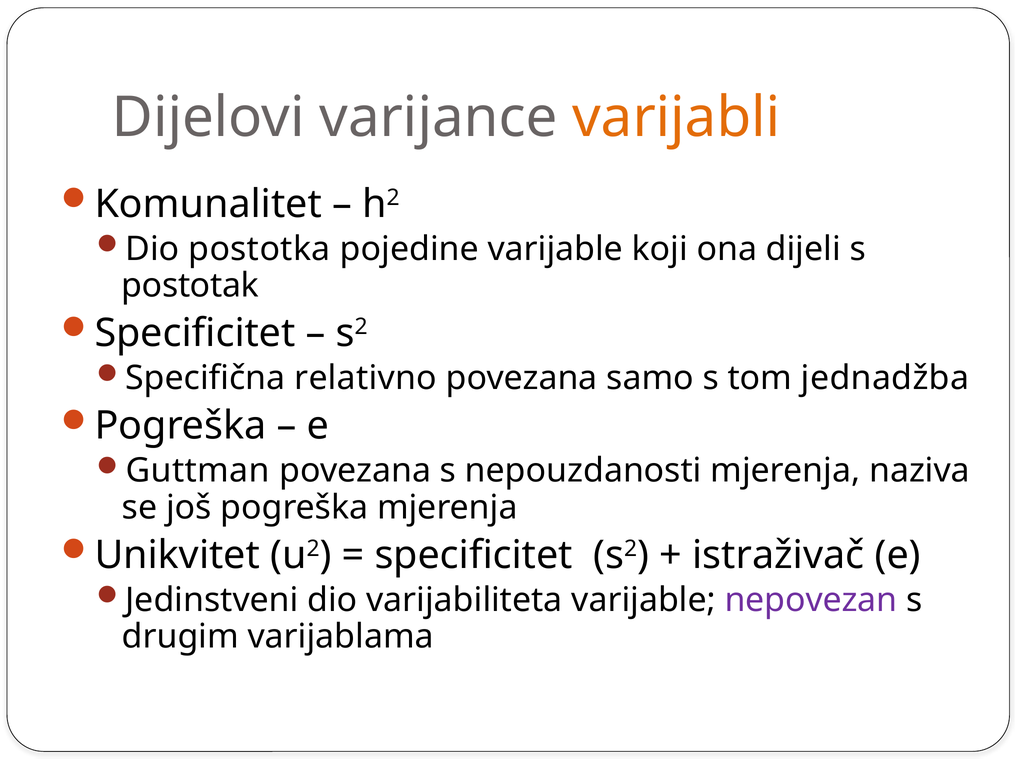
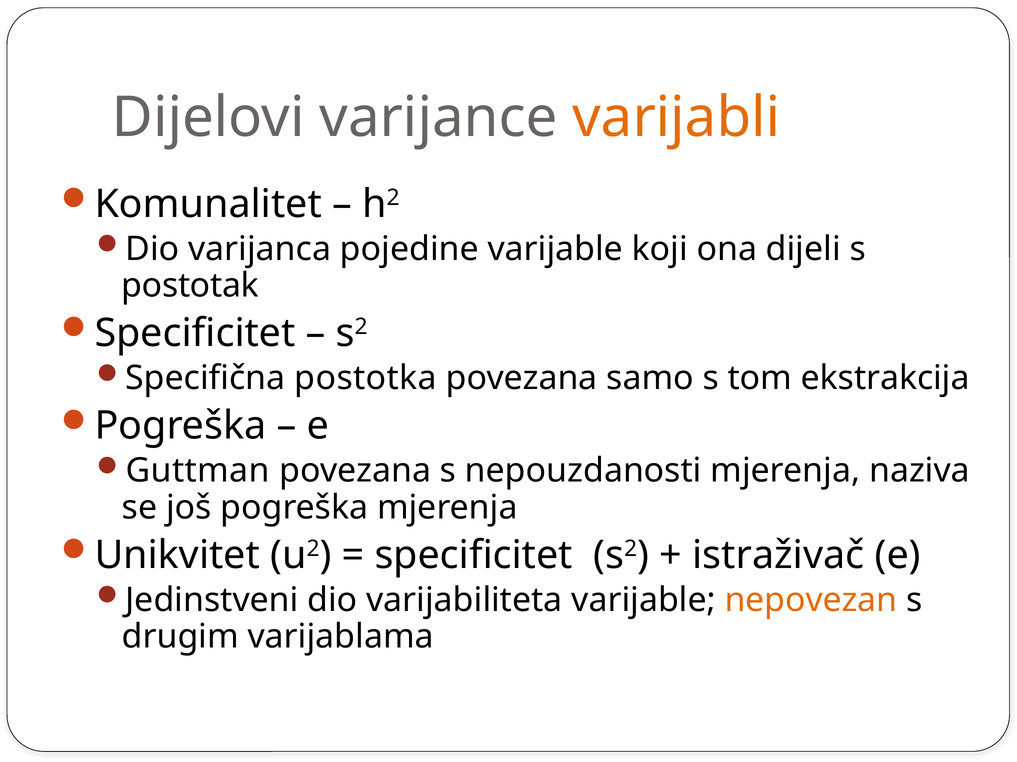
postotka: postotka -> varijanca (260, 249)
relativno: relativno -> postotka (366, 379)
jednadžba: jednadžba -> ekstrakcija (885, 379)
nepovezan colour: purple -> orange (811, 601)
